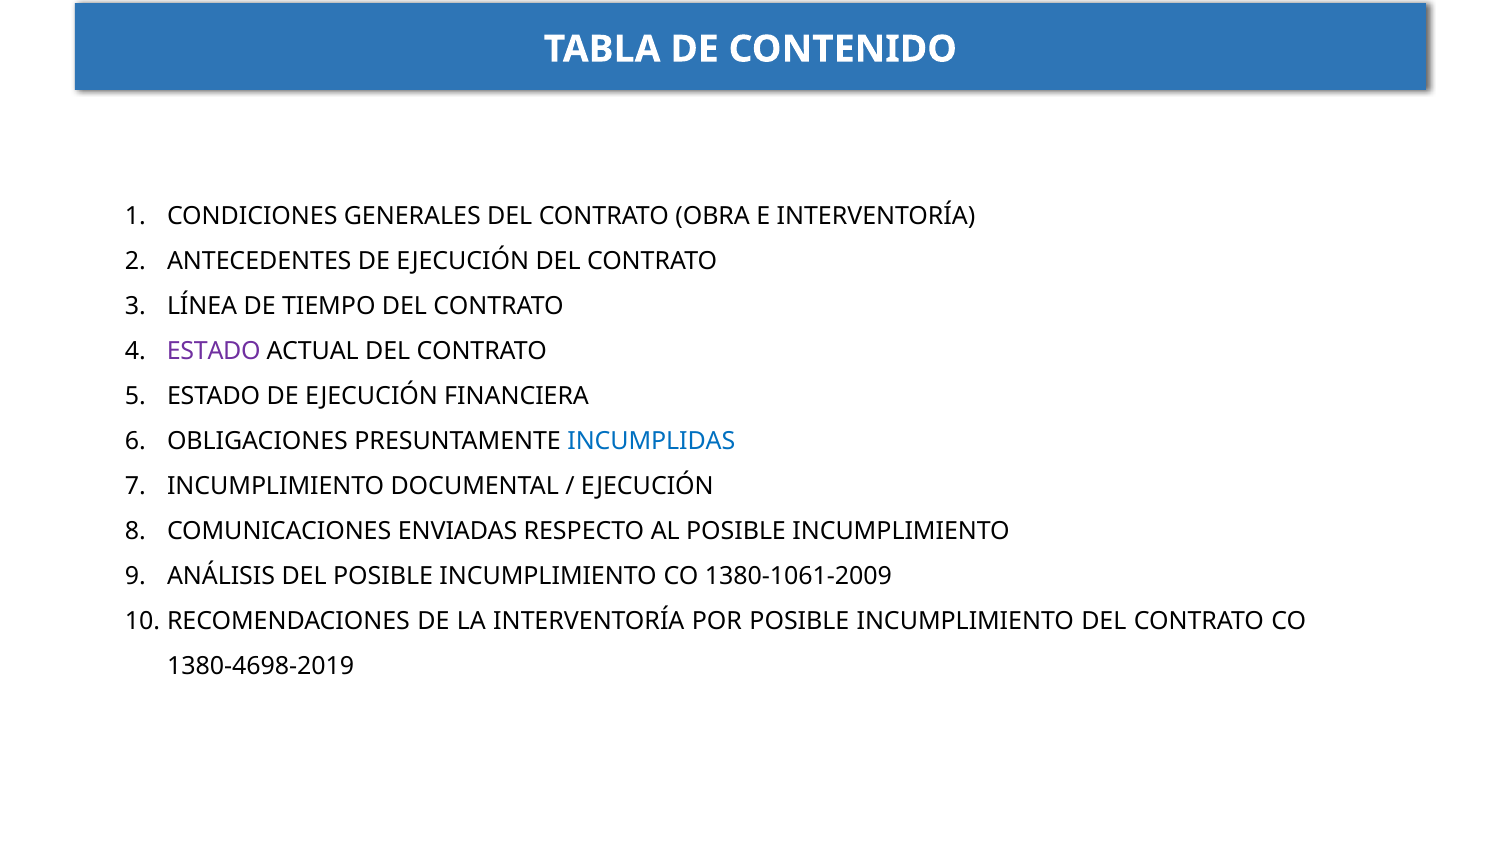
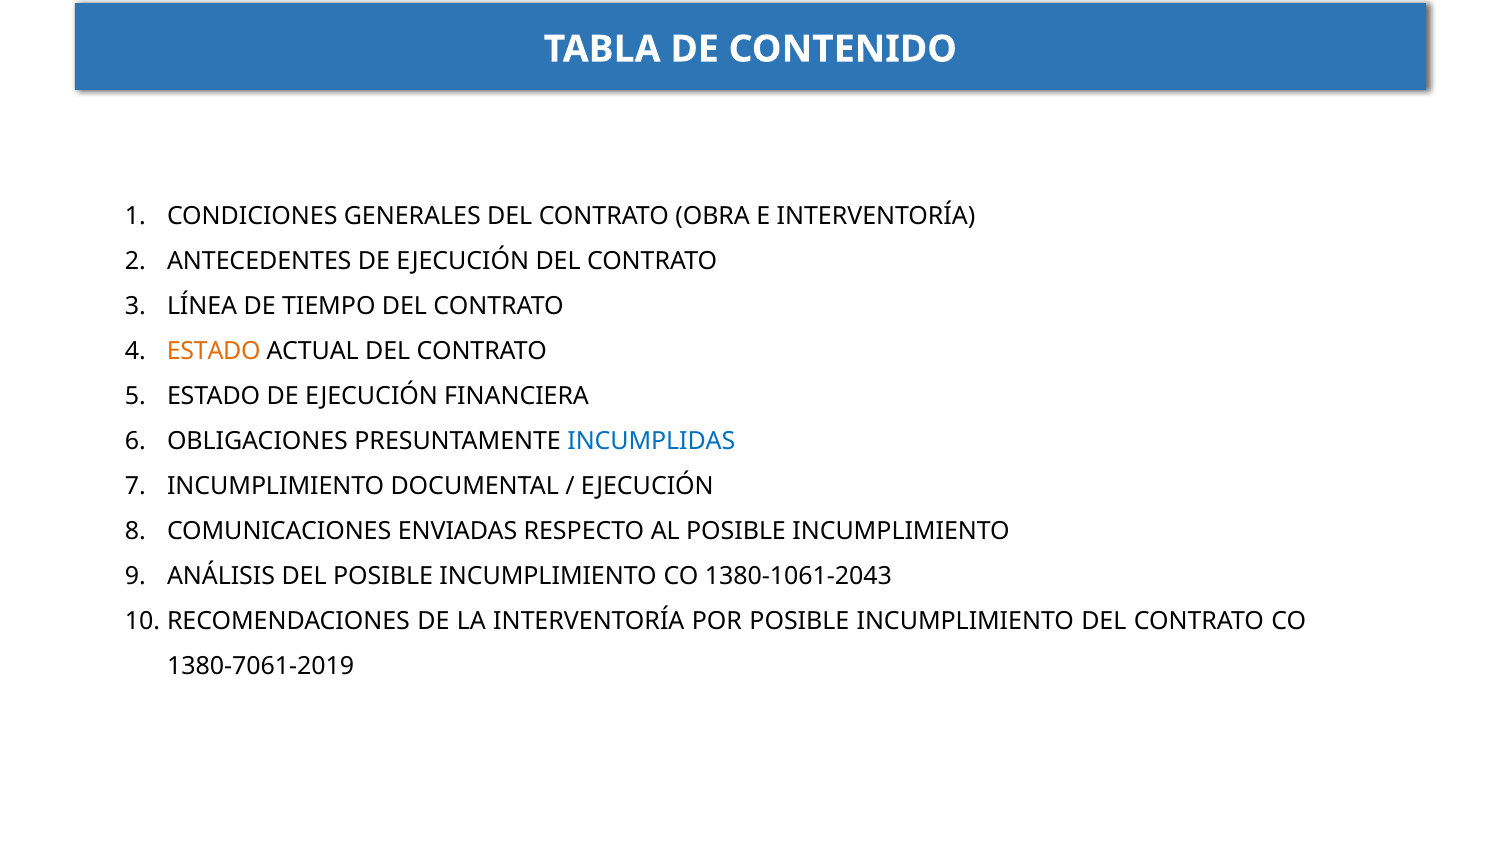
ESTADO colour: purple -> orange (214, 351)
1380-1061-2009: 1380-1061-2009 -> 1380-1061-2043 (798, 576)
1380-4698-2019: 1380-4698-2019 -> 1380-7061-2019 (261, 666)
